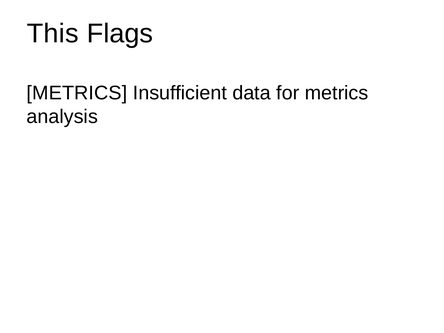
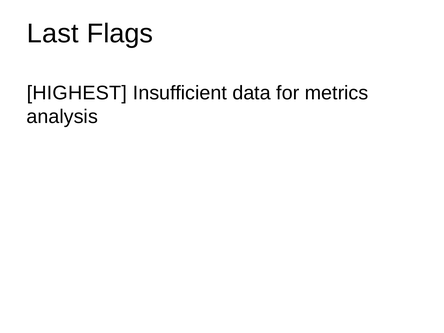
This: This -> Last (53, 34)
METRICS: METRICS -> HIGHEST (77, 93)
